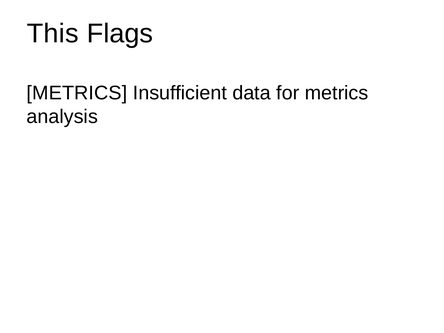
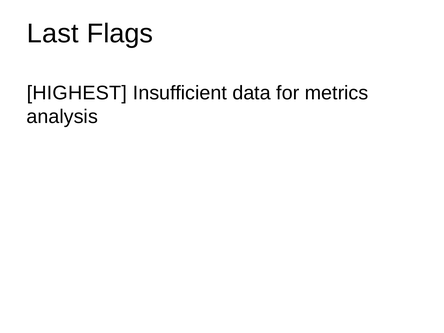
This: This -> Last (53, 34)
METRICS: METRICS -> HIGHEST (77, 93)
